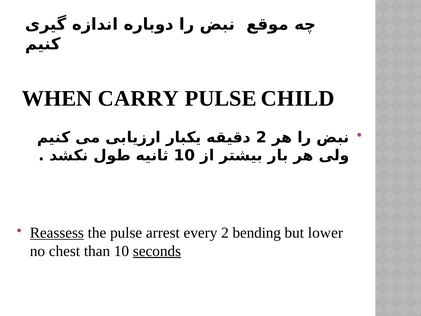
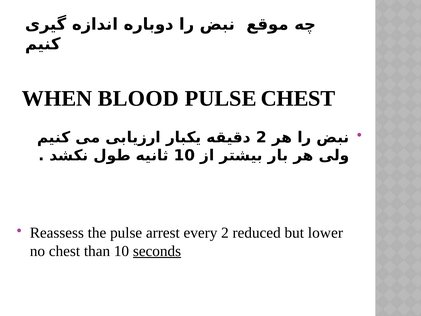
CARRY: CARRY -> BLOOD (138, 98)
PULSE CHILD: CHILD -> CHEST (298, 98)
Reassess underline: present -> none (57, 233)
bending: bending -> reduced (257, 233)
